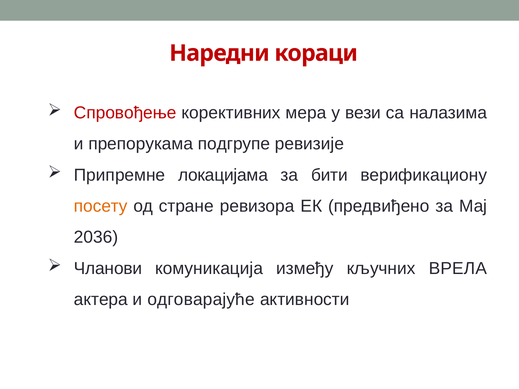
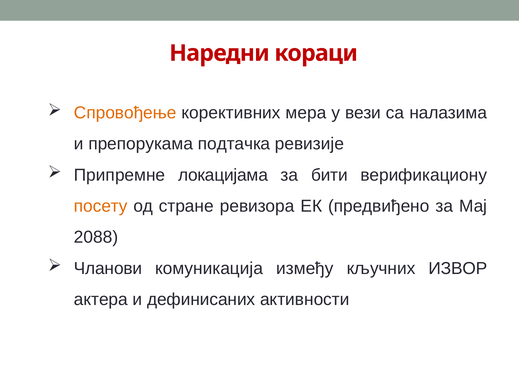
Спровођење colour: red -> orange (125, 113)
подгрупе: подгрупе -> подтачка (234, 144)
2036: 2036 -> 2088 (96, 237)
ВРЕЛА: ВРЕЛА -> ИЗВOР (458, 269)
одговарајуће: одговарајуће -> дефинисаних (201, 300)
